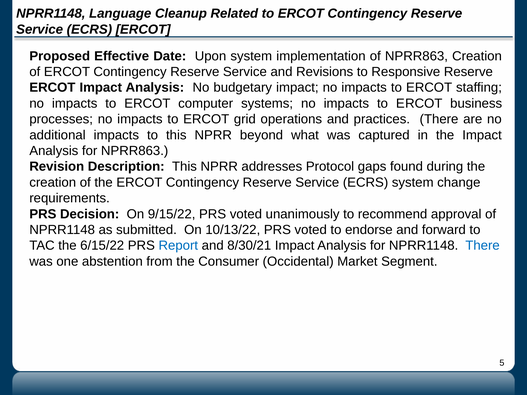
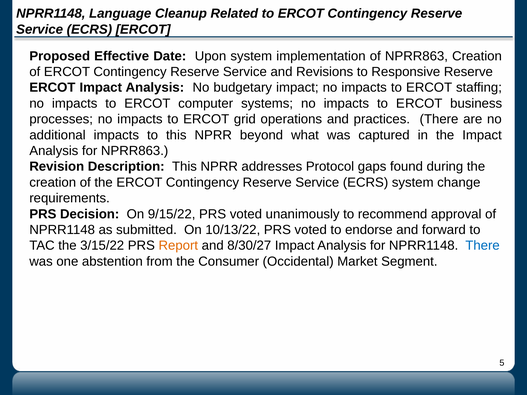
6/15/22: 6/15/22 -> 3/15/22 (102, 246)
Report colour: blue -> orange (178, 246)
8/30/21: 8/30/21 -> 8/30/27 (249, 246)
